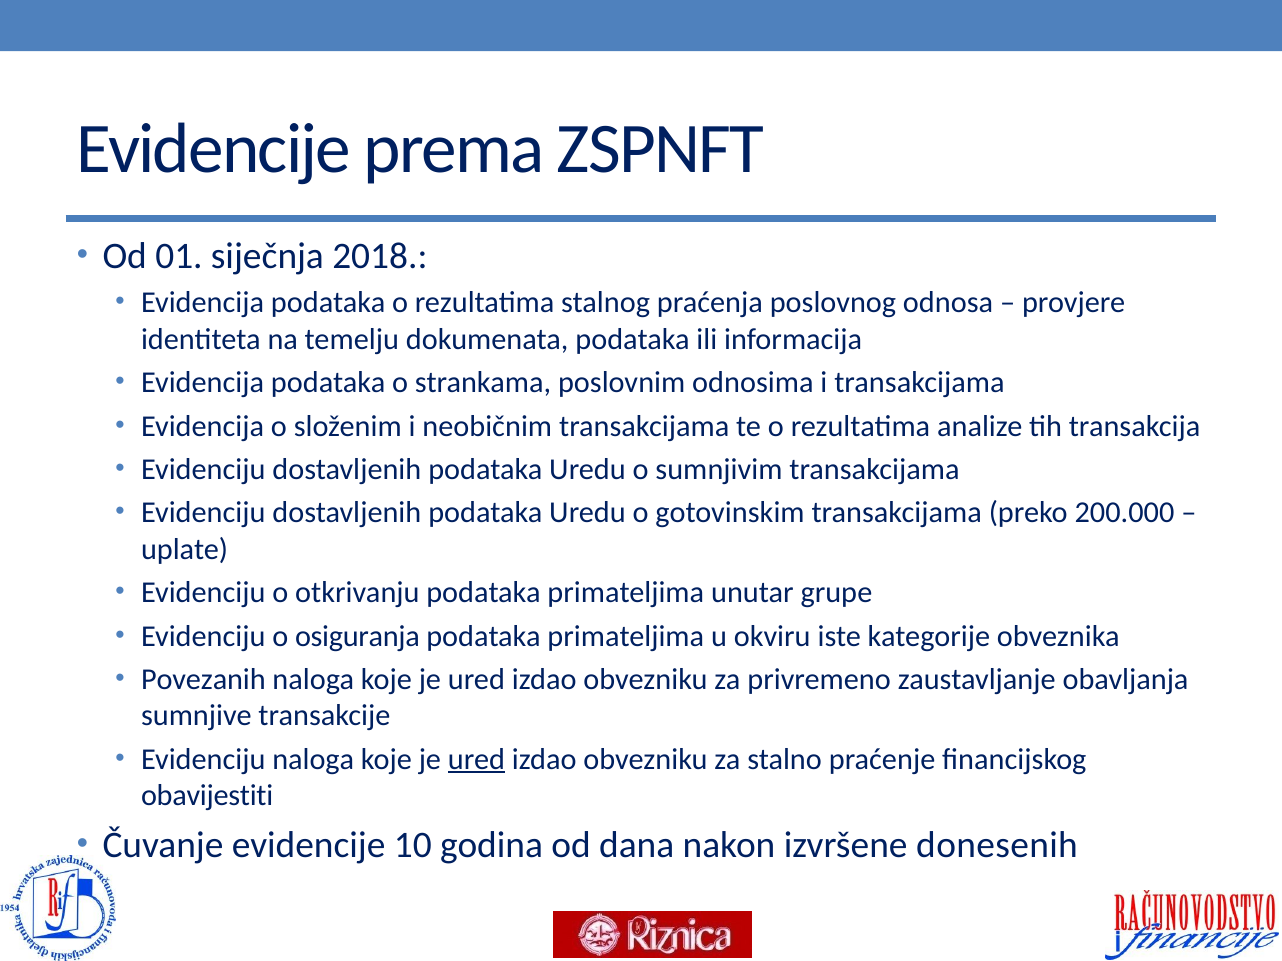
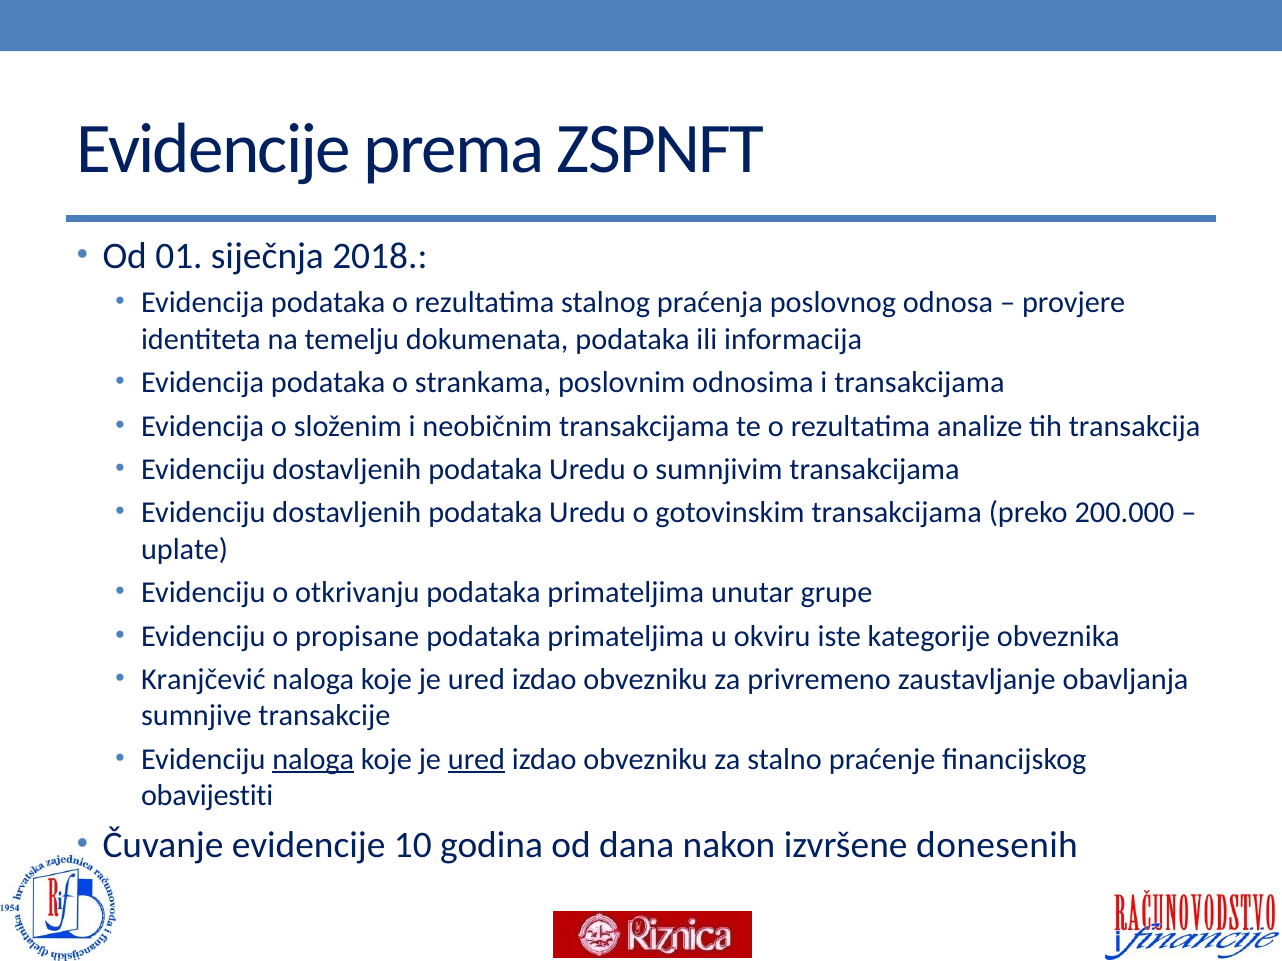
osiguranja: osiguranja -> propisane (357, 636)
Povezanih: Povezanih -> Kranjčević (203, 680)
naloga underline: none -> present (313, 760)
